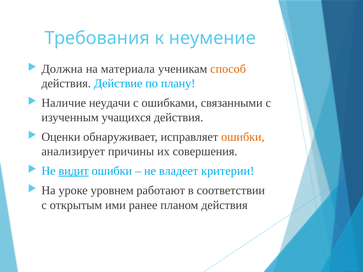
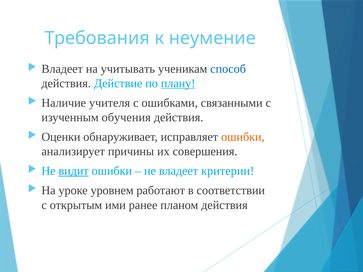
Должна: Должна -> Владеет (62, 69)
материала: материала -> учитывать (128, 69)
способ colour: orange -> blue (228, 69)
плану underline: none -> present (178, 83)
неудачи: неудачи -> учителя (110, 103)
учащихся: учащихся -> обучения (126, 117)
